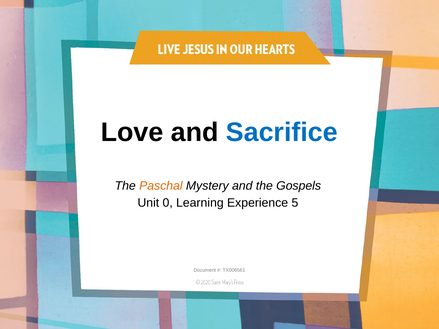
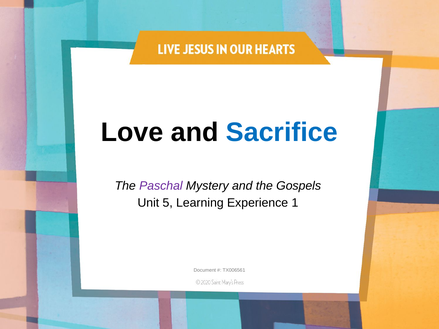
Paschal colour: orange -> purple (161, 186)
0: 0 -> 5 (168, 203)
5: 5 -> 1 (295, 203)
